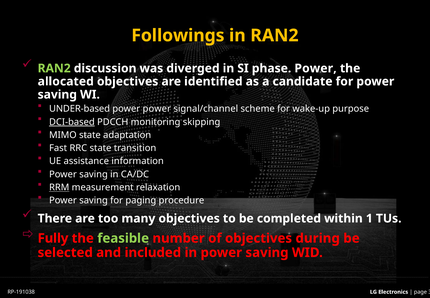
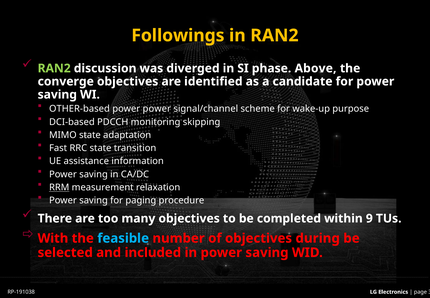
phase Power: Power -> Above (316, 68)
allocated: allocated -> converge (66, 81)
UNDER-based: UNDER-based -> OTHER-based (79, 109)
DCI-based underline: present -> none (72, 122)
1: 1 -> 9 (369, 218)
Fully: Fully -> With (53, 238)
feasible colour: light green -> light blue (123, 238)
